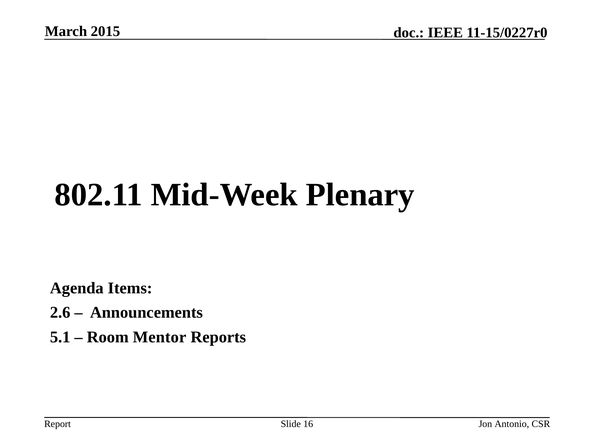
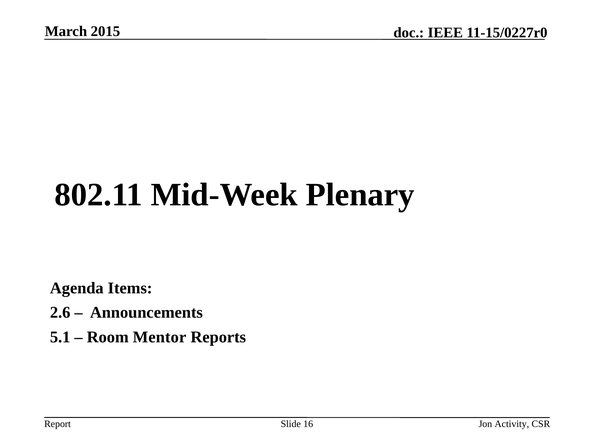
Antonio: Antonio -> Activity (512, 424)
